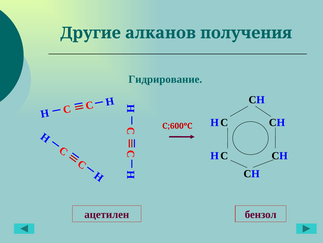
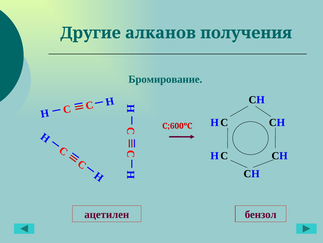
Гидрирование: Гидрирование -> Бромирование (165, 79)
